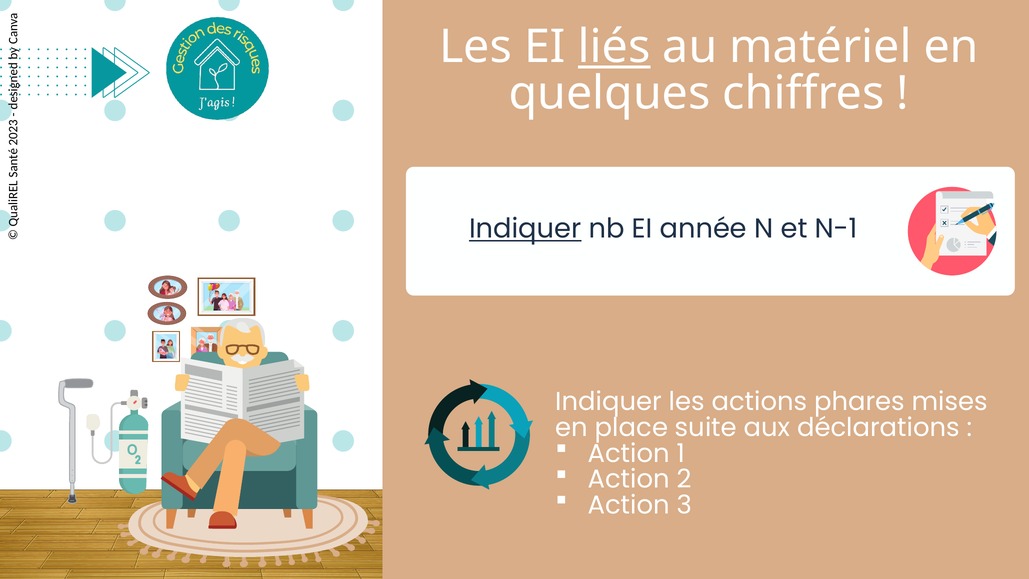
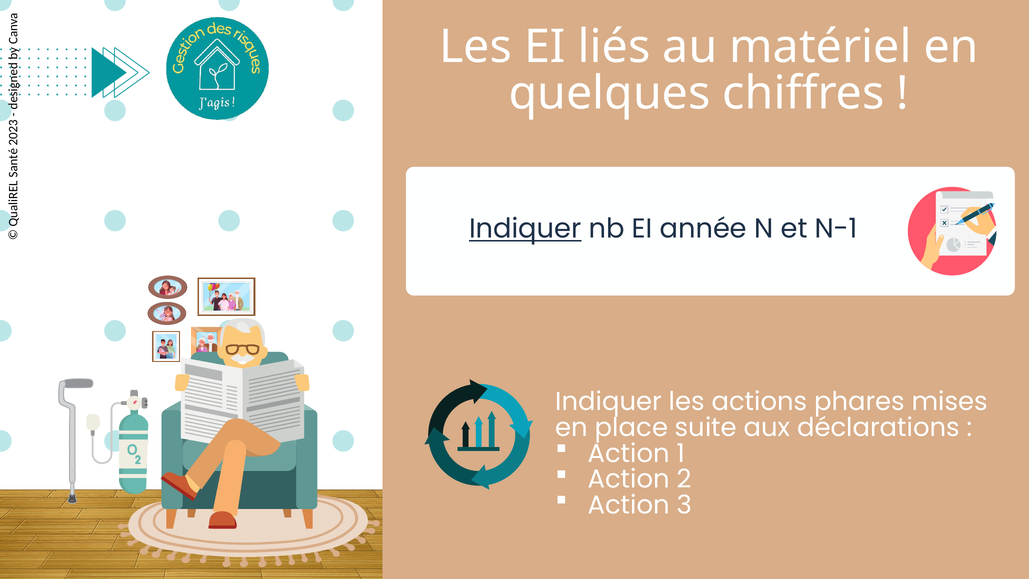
liés underline: present -> none (614, 47)
